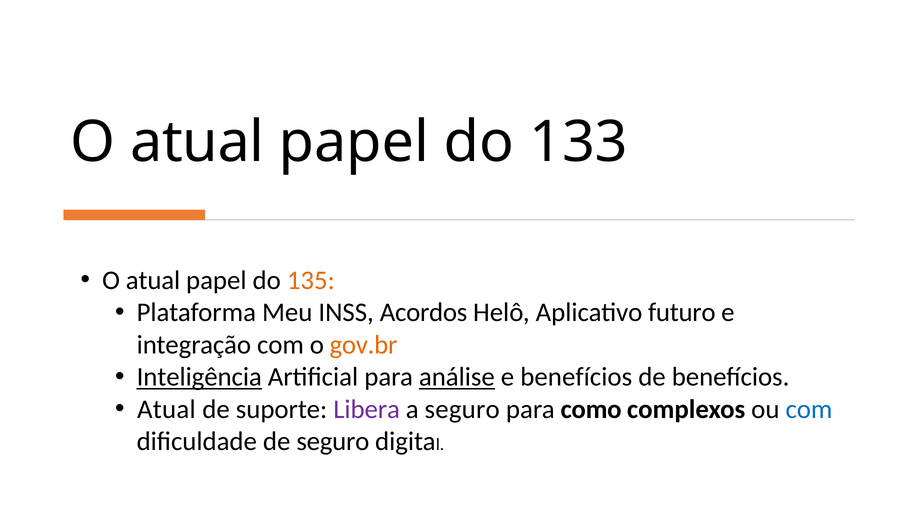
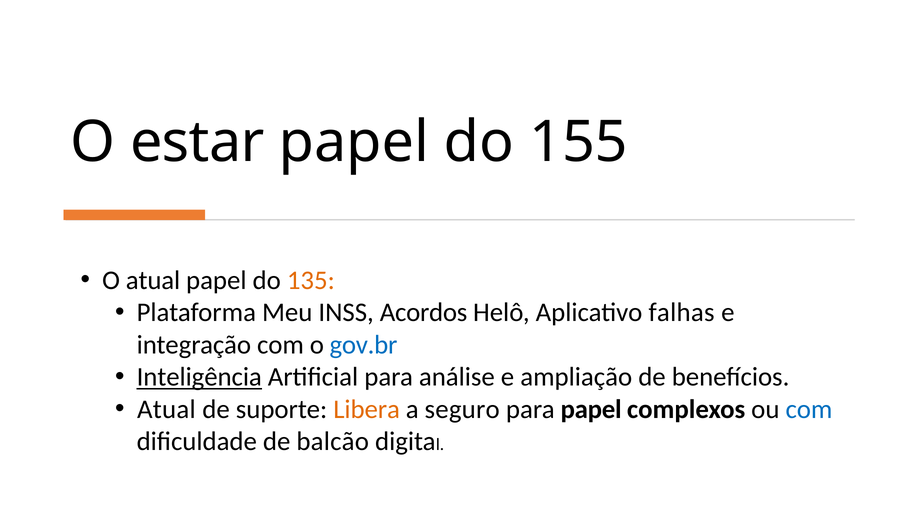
atual: atual -> estar (197, 142)
133: 133 -> 155 (579, 142)
futuro: futuro -> falhas (682, 313)
gov.br colour: orange -> blue (363, 345)
análise underline: present -> none (457, 377)
e benefícios: benefícios -> ampliação (576, 377)
Libera colour: purple -> orange (367, 409)
para como: como -> papel (591, 409)
de seguro: seguro -> balcão (333, 442)
